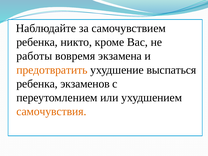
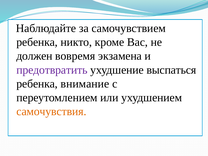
работы: работы -> должен (34, 56)
предотвратить colour: orange -> purple (52, 70)
экзаменов: экзаменов -> внимание (85, 84)
